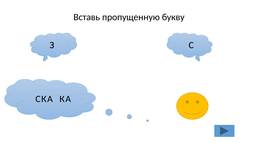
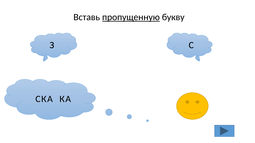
пропущенную underline: none -> present (131, 17)
